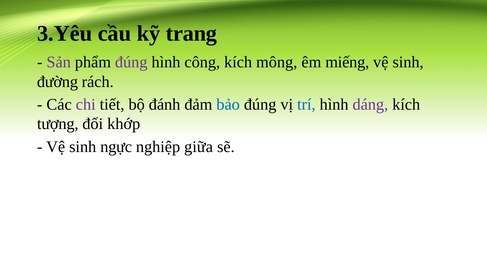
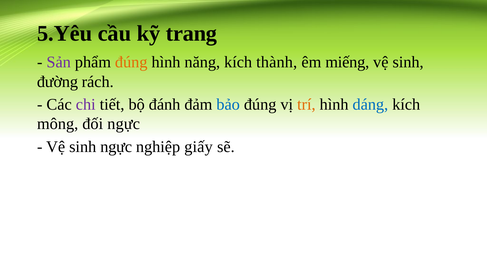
3.Yêu: 3.Yêu -> 5.Yêu (65, 34)
đúng colour: purple -> orange (131, 62)
công: công -> năng (202, 62)
mông: mông -> thành (277, 62)
trí colour: blue -> orange (306, 104)
dáng colour: purple -> blue (370, 104)
tượng: tượng -> mông (58, 124)
đối khớp: khớp -> ngực (124, 124)
giữa: giữa -> giấy (199, 147)
